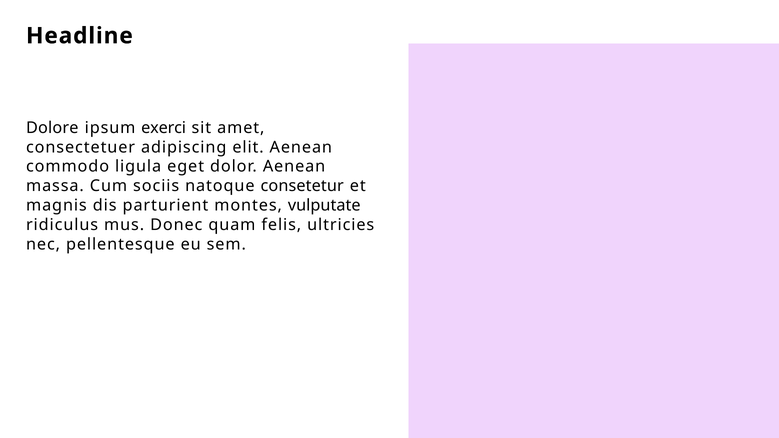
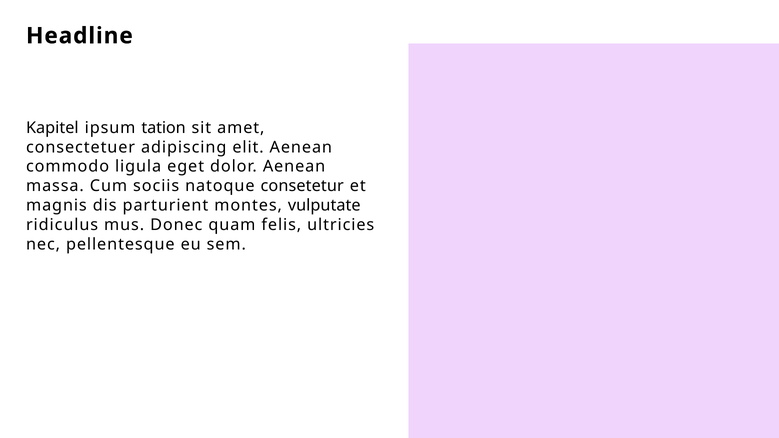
Dolore: Dolore -> Kapitel (52, 128)
exerci: exerci -> tation (164, 128)
